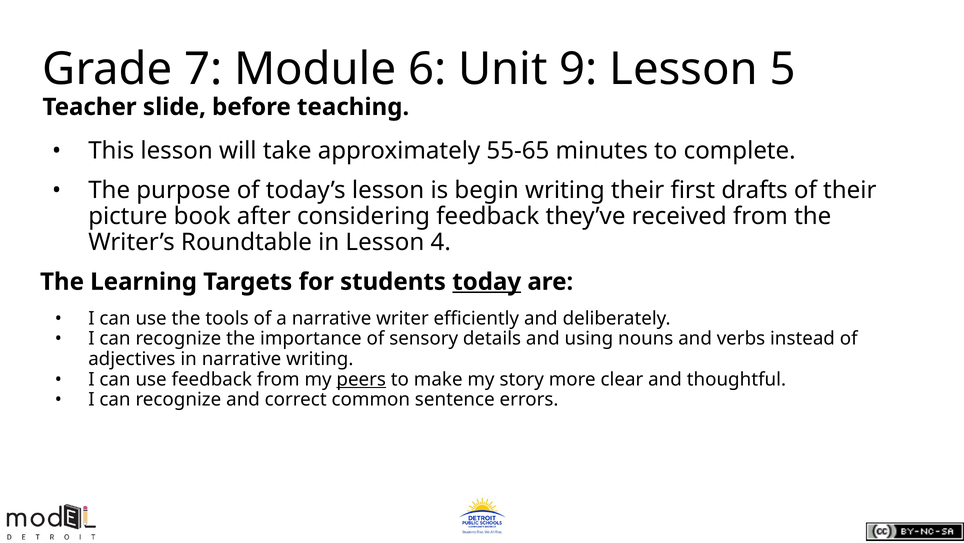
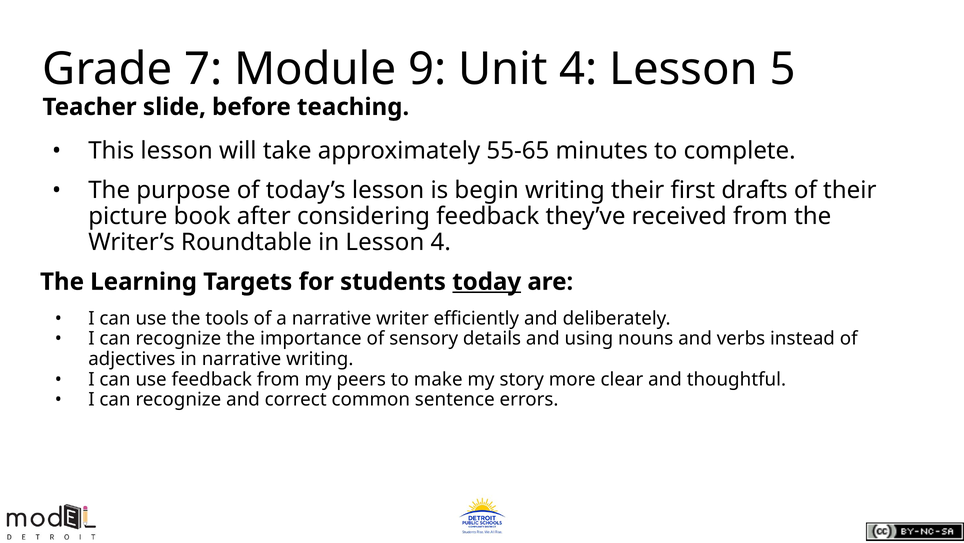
6: 6 -> 9 (427, 69)
Unit 9: 9 -> 4 (578, 69)
peers underline: present -> none (361, 379)
